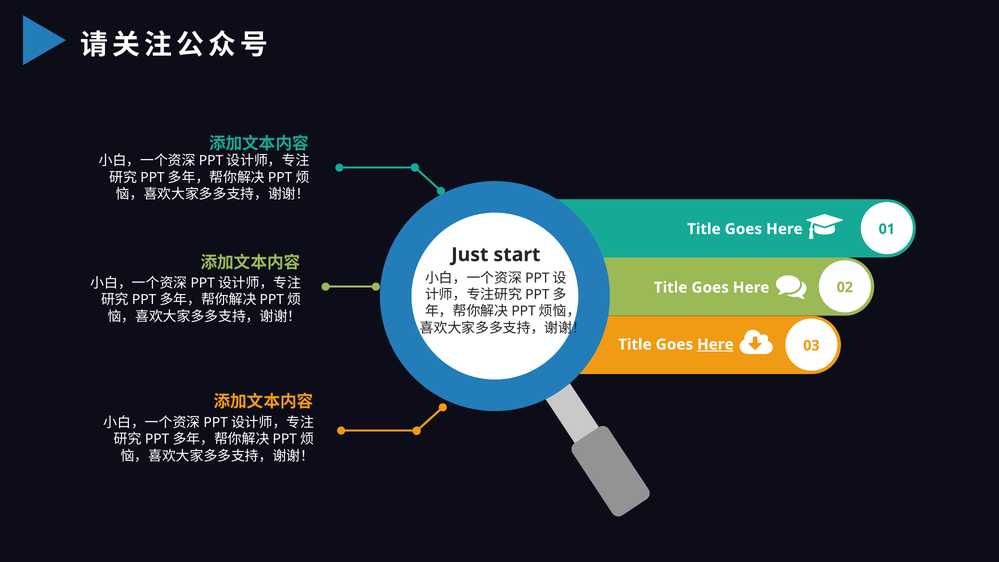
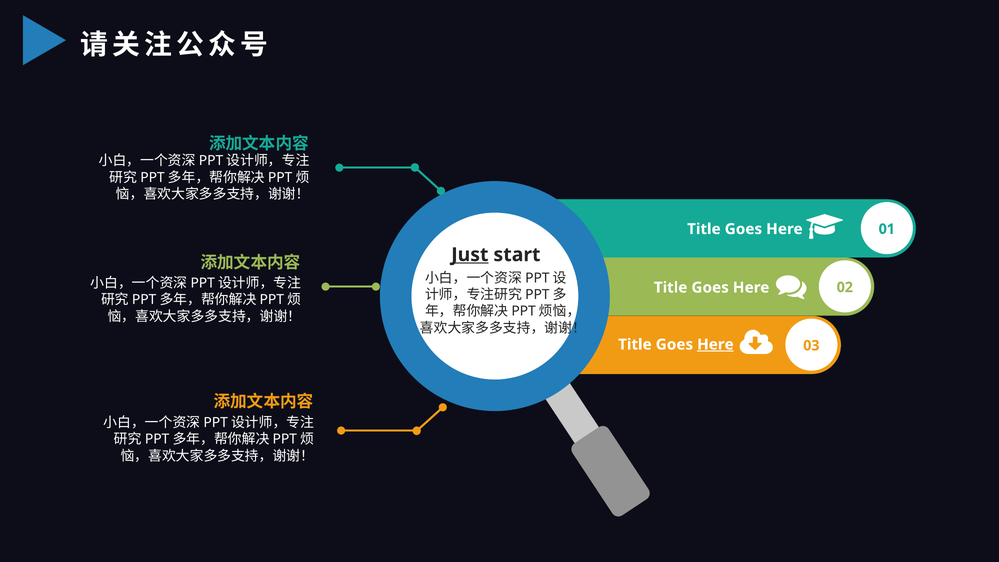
Just underline: none -> present (470, 255)
